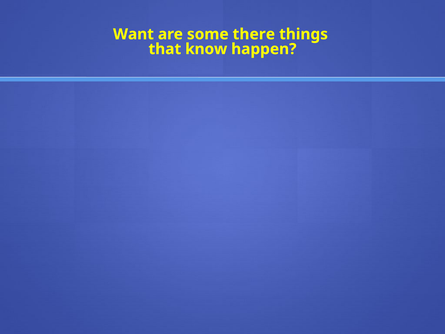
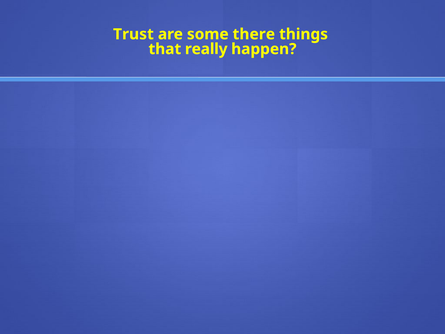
Want: Want -> Trust (133, 34)
know: know -> really (206, 49)
